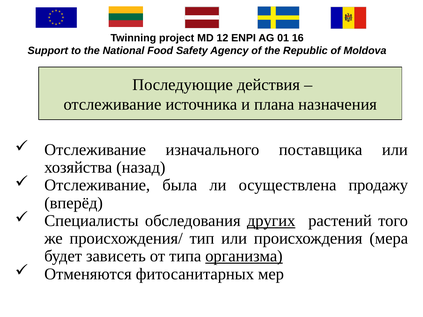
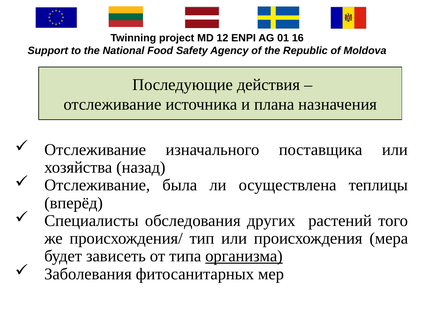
продажу: продажу -> теплицы (378, 185)
других underline: present -> none (271, 221)
Отменяются: Отменяются -> Заболевания (88, 274)
